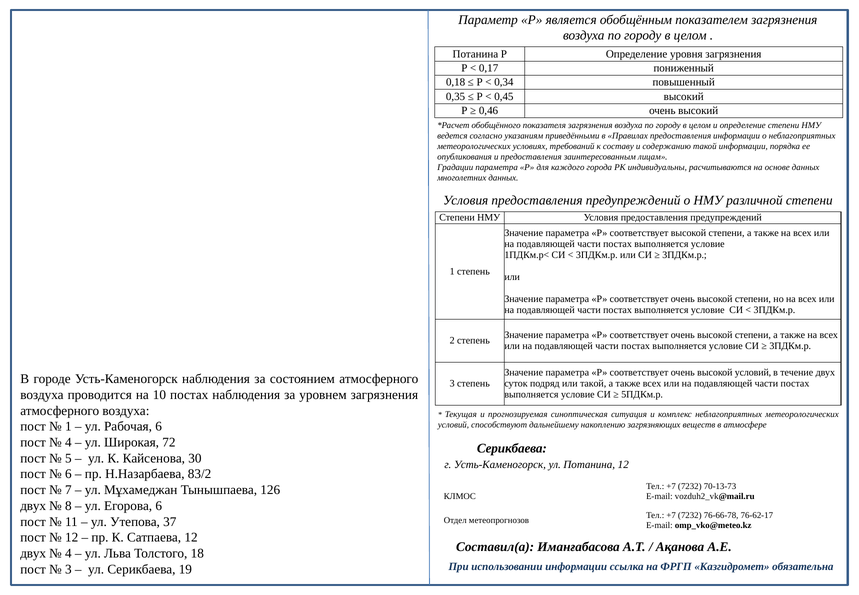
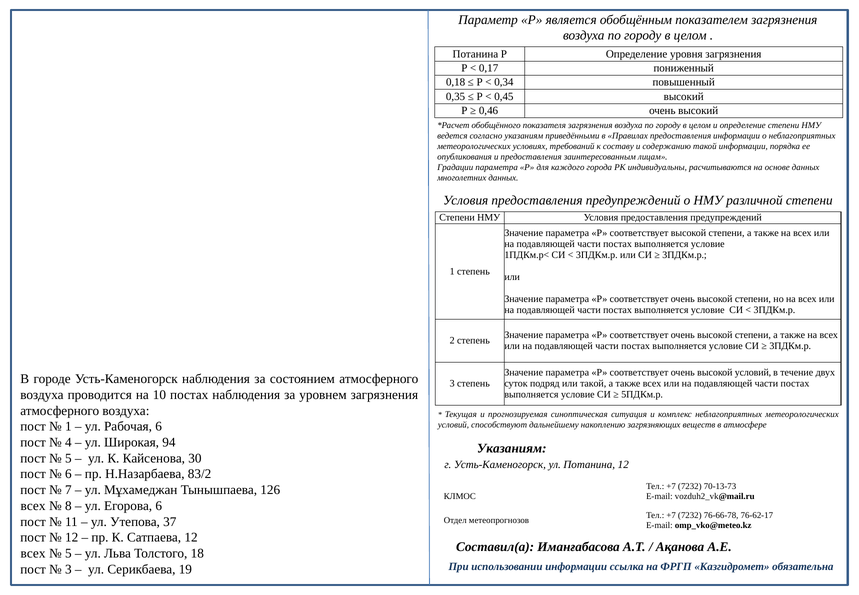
72: 72 -> 94 (169, 442)
Серикбаева: Серикбаева -> Указаниям (512, 448)
двух: двух -> всех (33, 506)
двух: двух -> всех (33, 553)
4: 4 -> 5 (68, 553)
